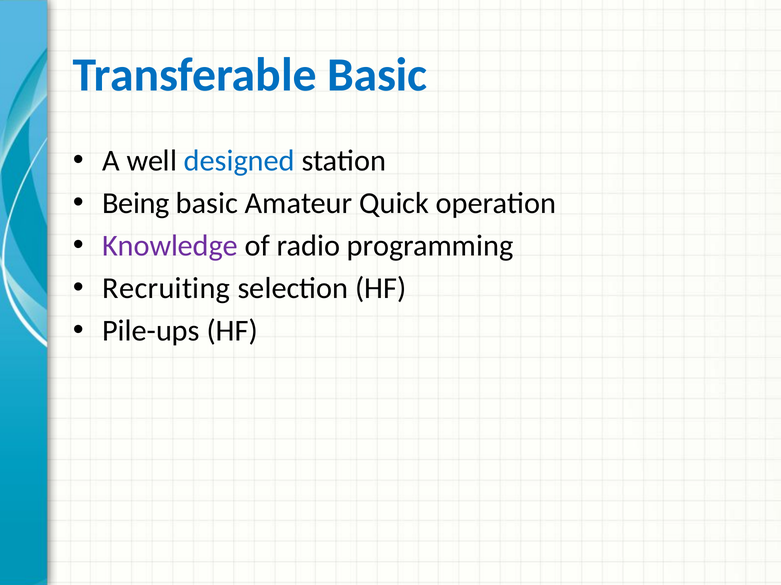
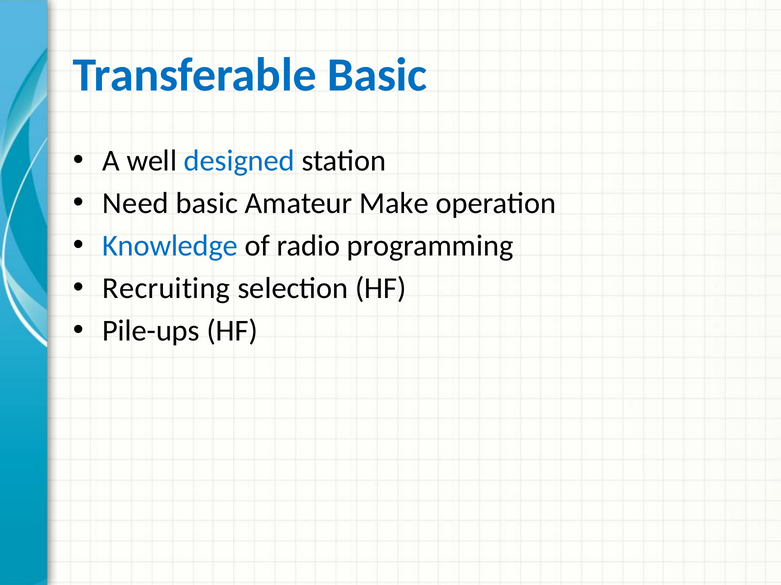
Being: Being -> Need (136, 203)
Quick: Quick -> Make (394, 203)
Knowledge colour: purple -> blue (170, 246)
